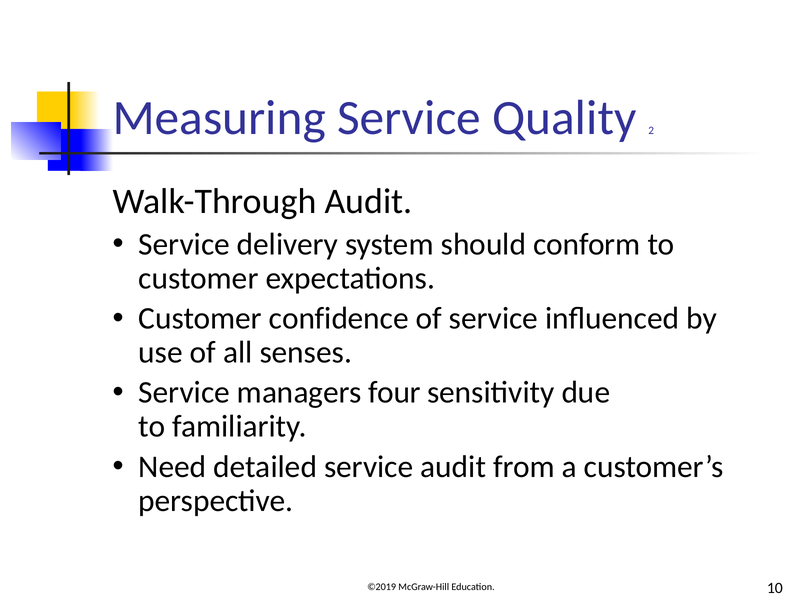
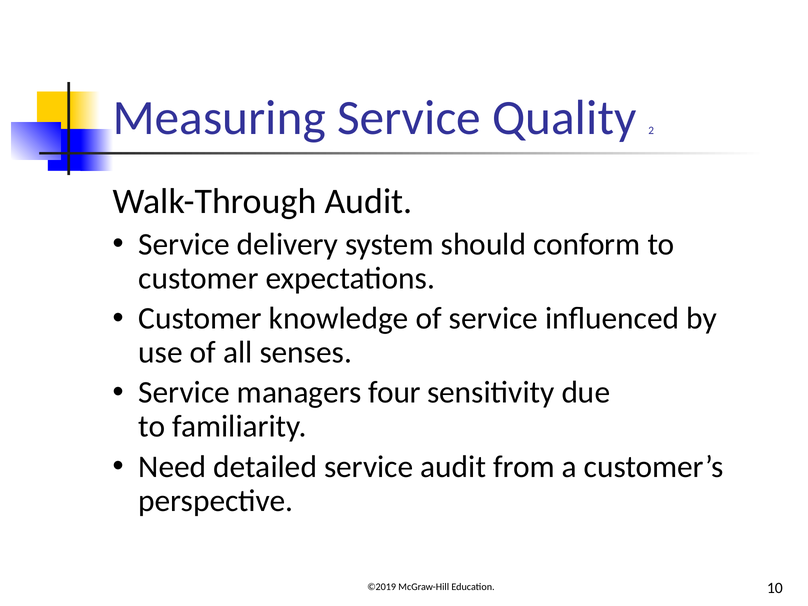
confidence: confidence -> knowledge (339, 318)
